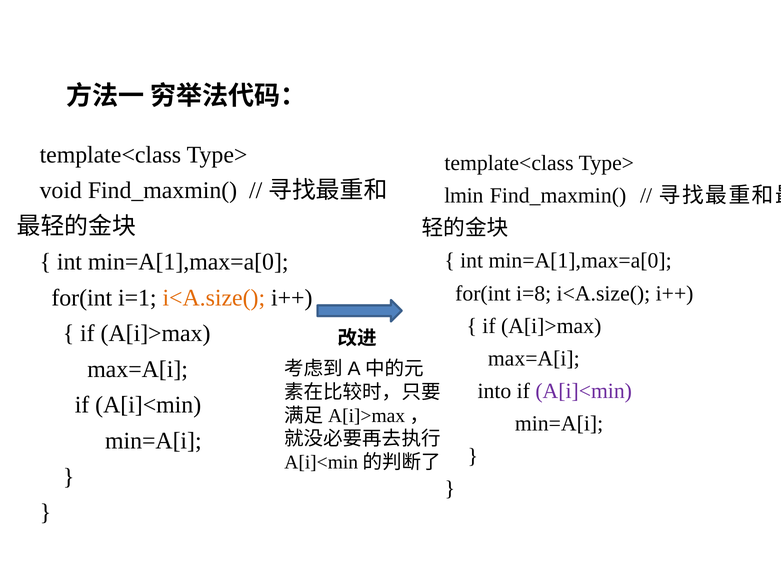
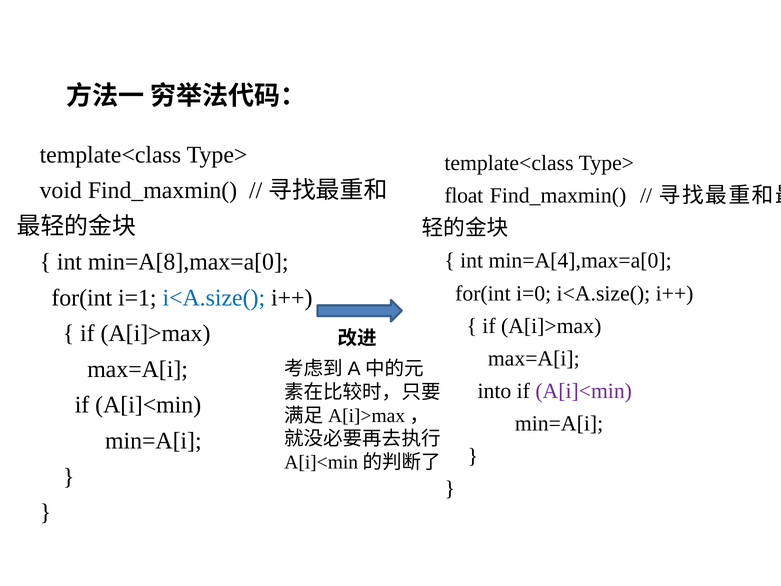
lmin: lmin -> float (464, 196)
min=A[1],max=a[0: min=A[1],max=a[0 -> min=A[4],max=a[0 (580, 261)
min=A[1],max=a[0: min=A[1],max=a[0 -> min=A[8],max=a[0 (188, 262)
i=8: i=8 -> i=0 (534, 293)
i<A.size( colour: orange -> blue (214, 298)
